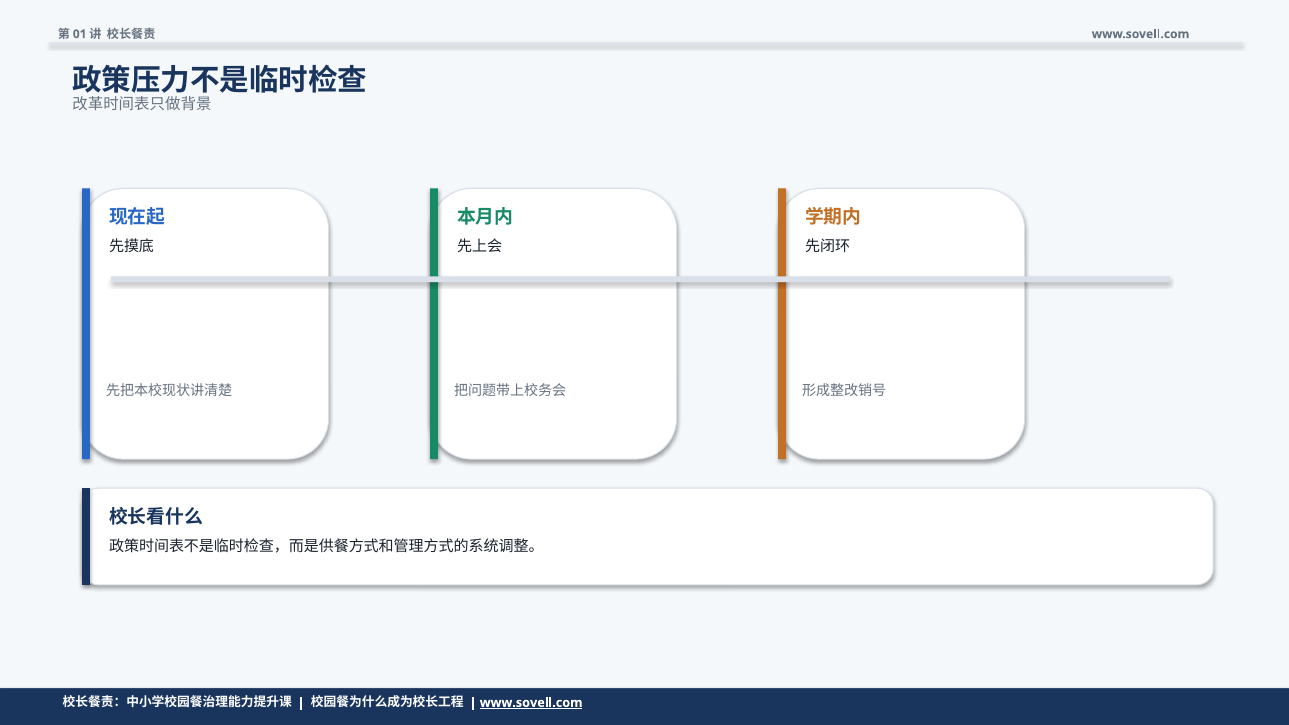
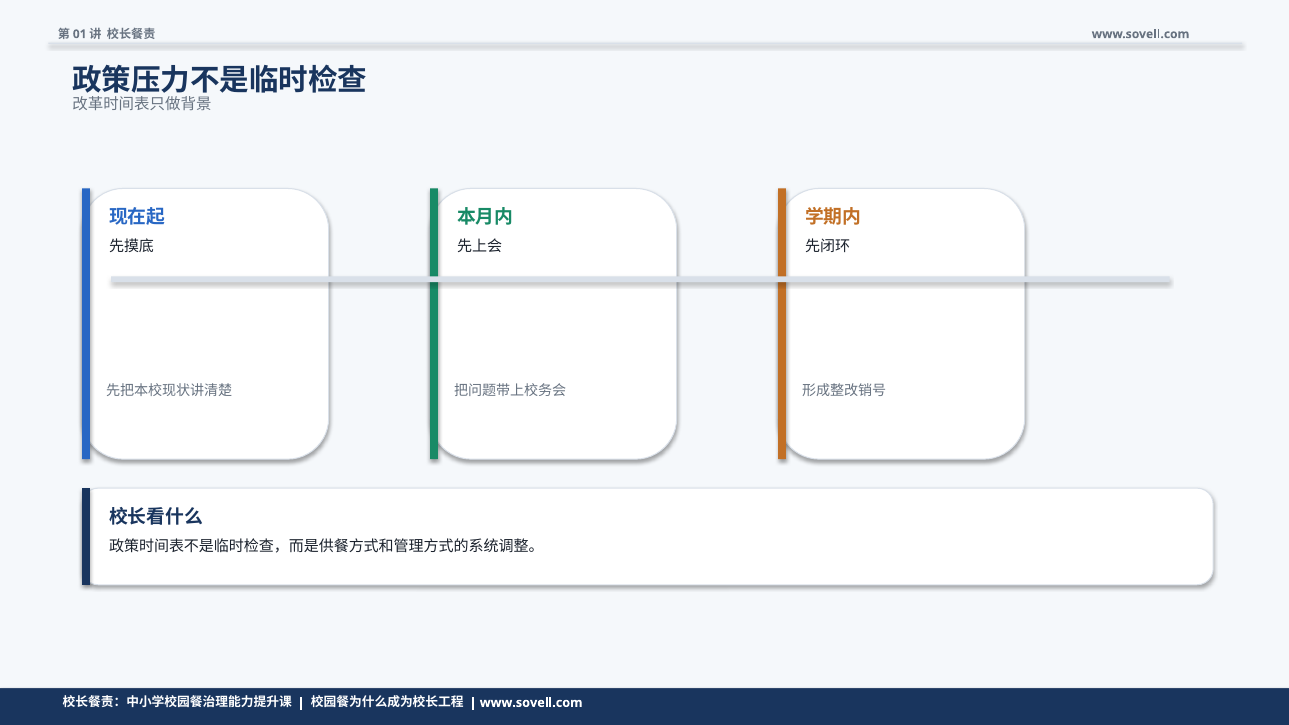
www.sovell.com underline: present -> none (531, 703)
